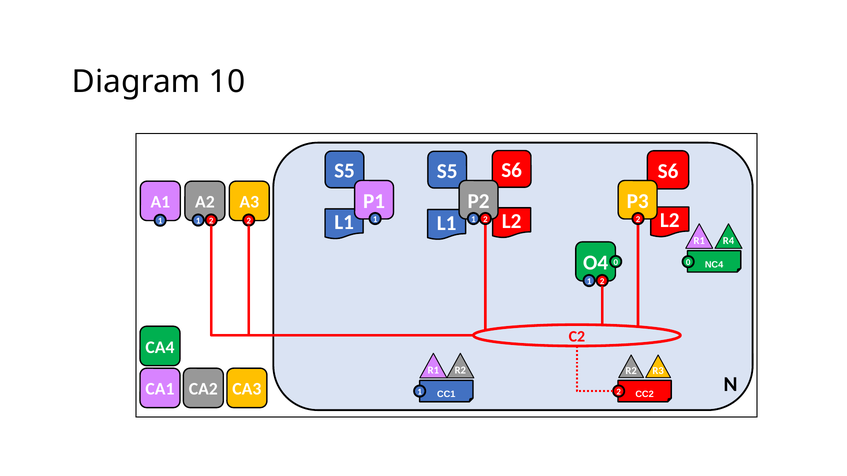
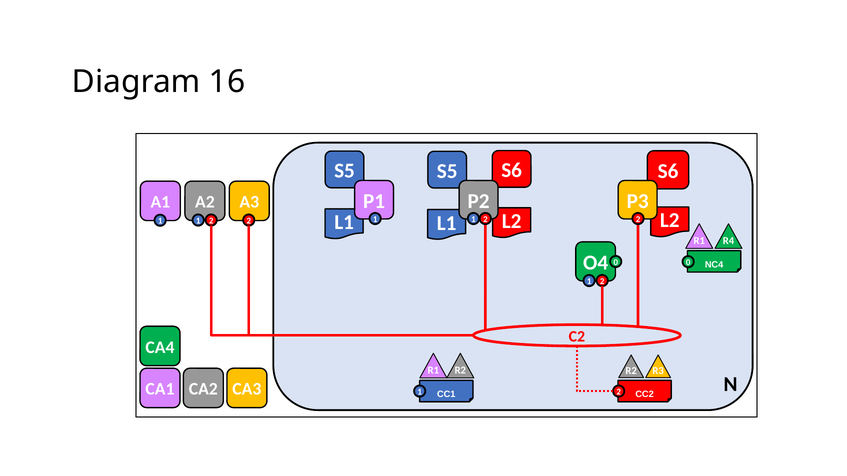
10: 10 -> 16 (227, 82)
